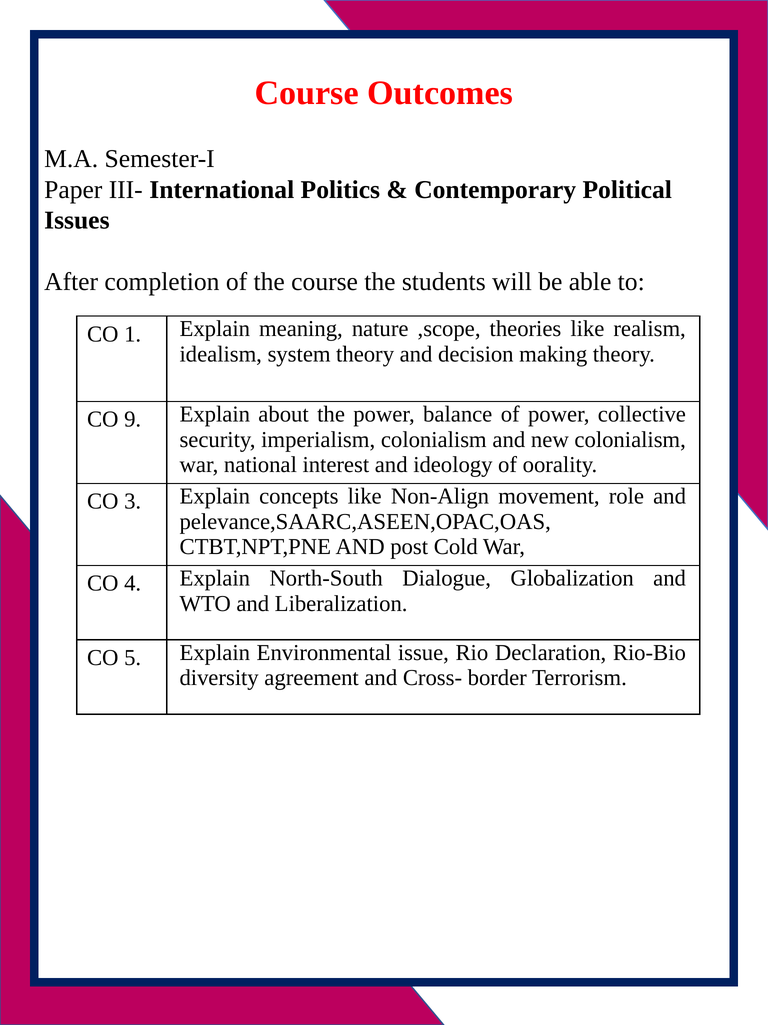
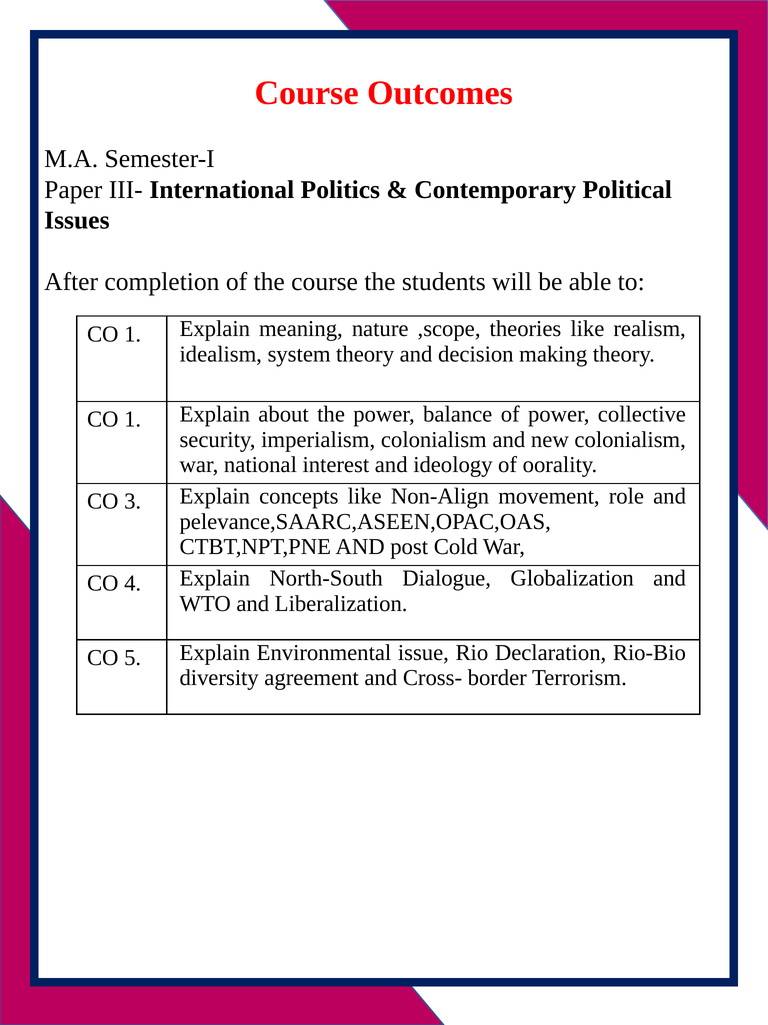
9: 9 -> 1 (133, 419)
